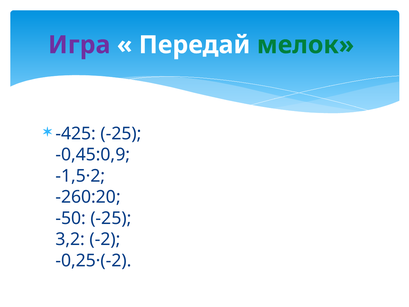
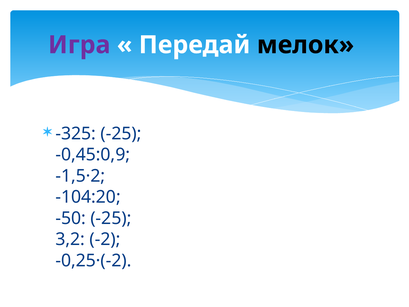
мелок colour: green -> black (305, 45)
-425: -425 -> -325 (76, 134)
-260:20: -260:20 -> -104:20 (88, 197)
